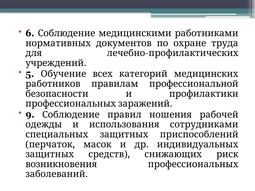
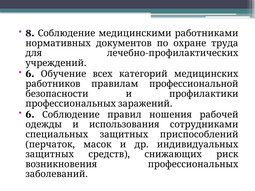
6: 6 -> 8 (30, 33)
5: 5 -> 6 (30, 74)
9: 9 -> 6 (30, 115)
